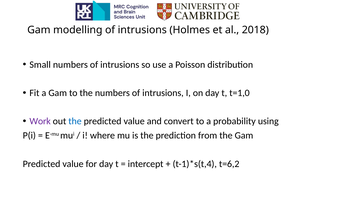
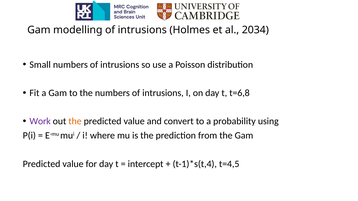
2018: 2018 -> 2034 (255, 30)
t=1,0: t=1,0 -> t=6,8 (239, 93)
the colour: blue -> orange (75, 122)
t=6,2: t=6,2 -> t=4,5 (229, 164)
